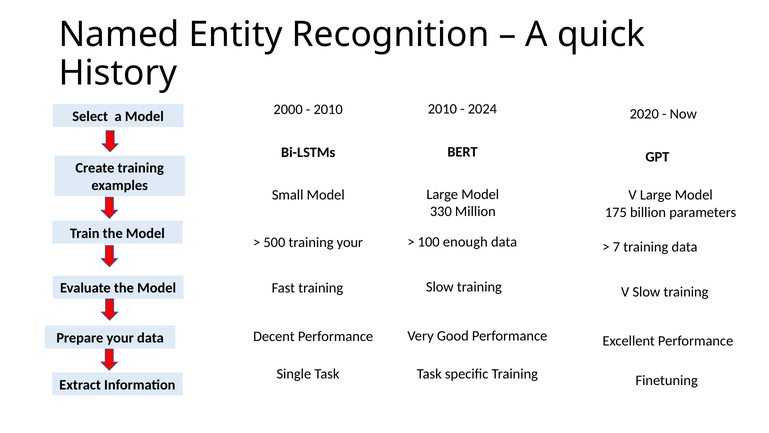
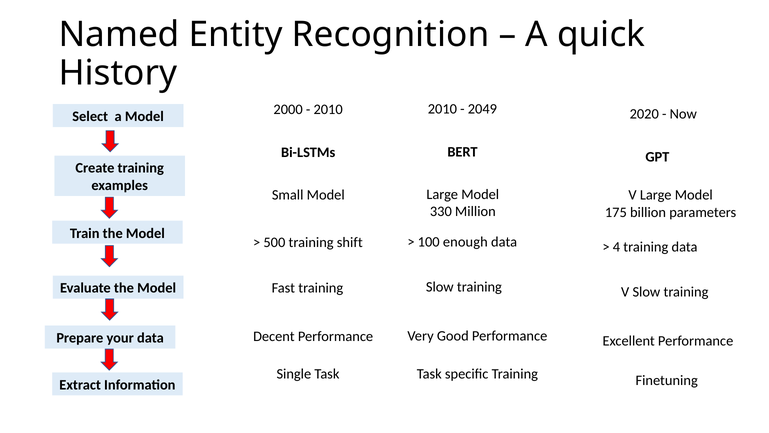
2024: 2024 -> 2049 (482, 109)
training your: your -> shift (350, 242)
7: 7 -> 4 (616, 247)
